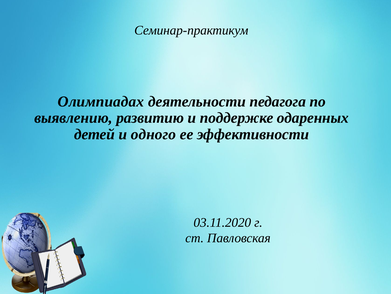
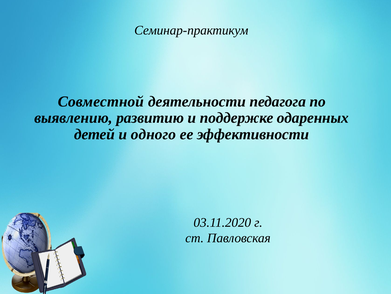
Олимпиадах: Олимпиадах -> Совместной (101, 101)
